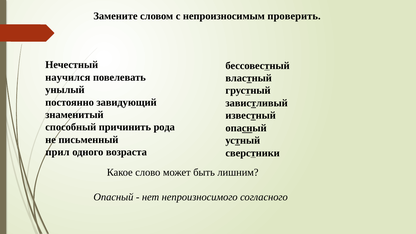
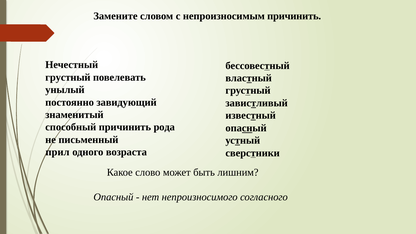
непроизносимым проверить: проверить -> причинить (294, 16)
научился: научился -> грустный (68, 77)
